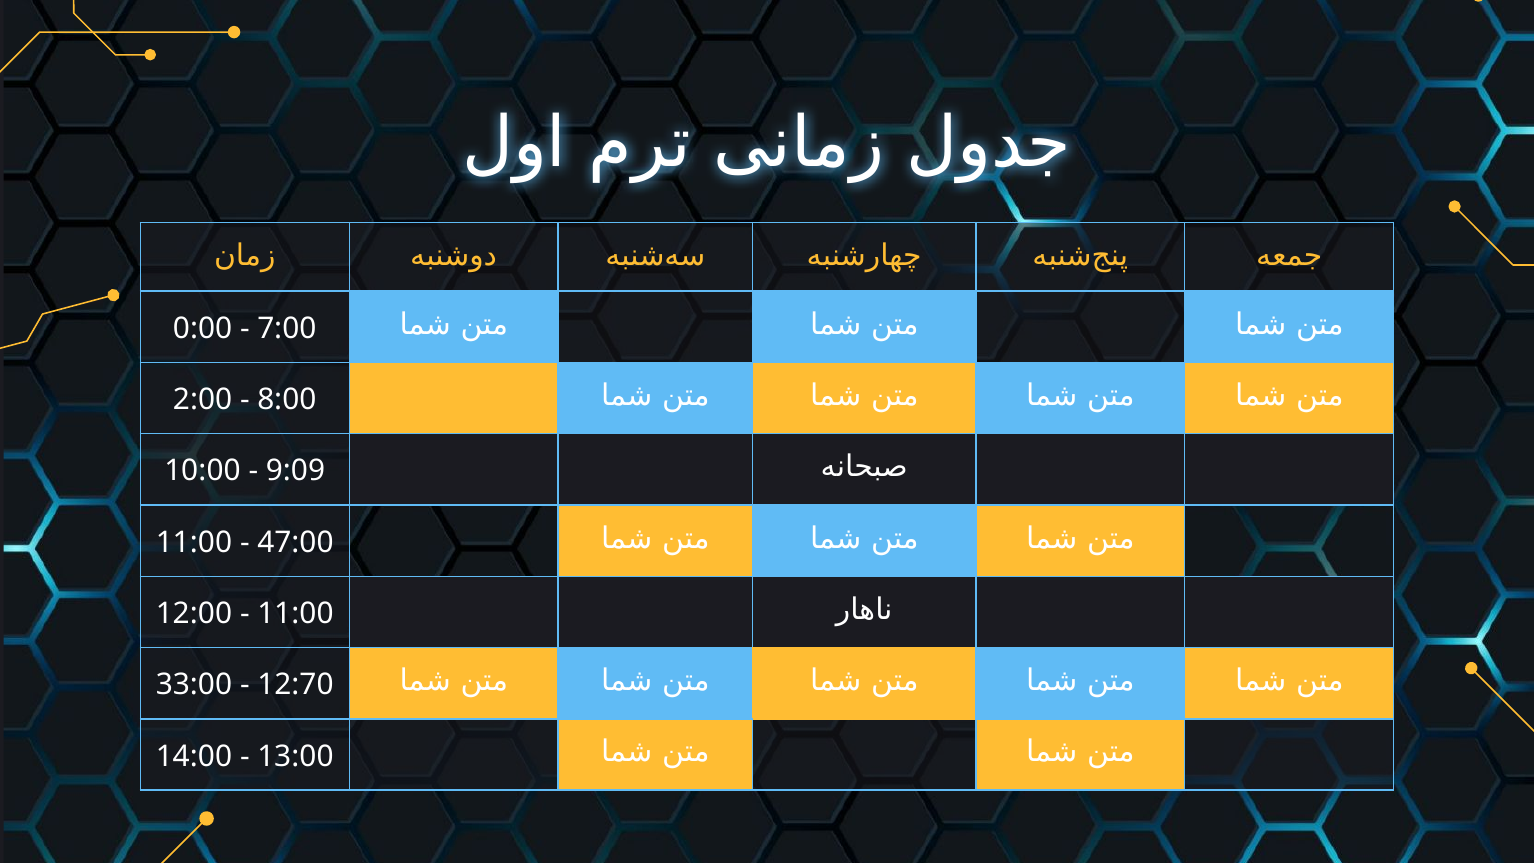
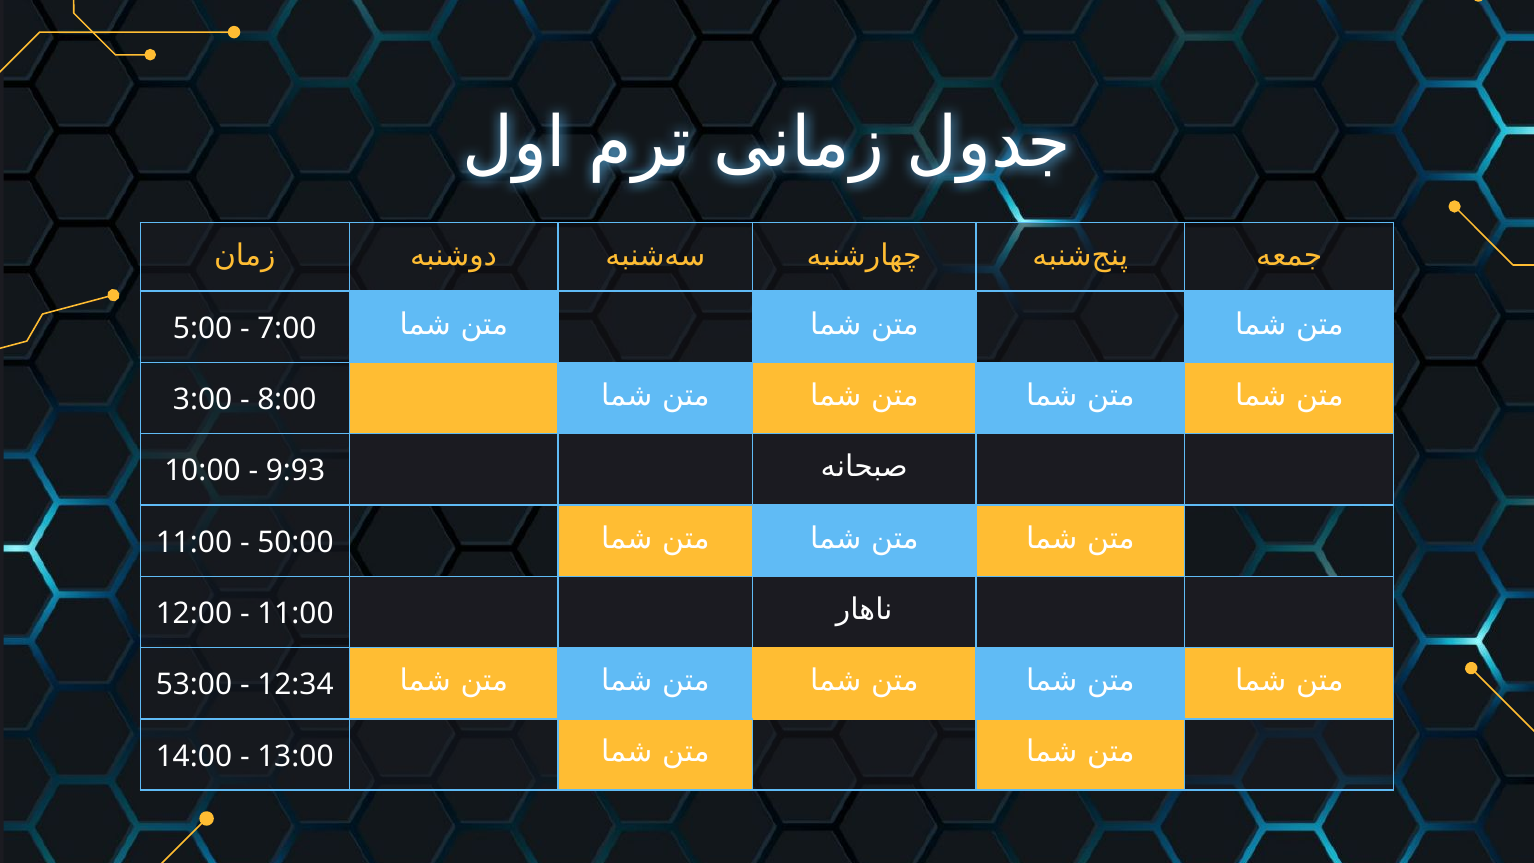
0:00: 0:00 -> 5:00 (203, 329)
2:00: 2:00 -> 3:00 (203, 400)
9:09: 9:09 -> 9:93 (296, 471)
47:00: 47:00 -> 50:00 (295, 542)
33:00: 33:00 -> 53:00 (194, 685)
12:70: 12:70 -> 12:34 (295, 685)
